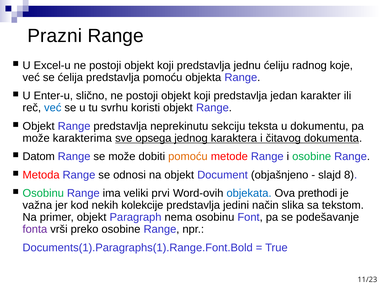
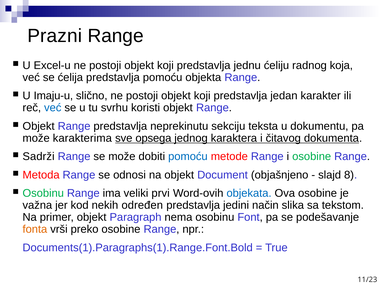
koje: koje -> koja (341, 65)
Enter-u: Enter-u -> Imaju-u (53, 96)
Datom: Datom -> Sadrži (39, 156)
pomoću colour: orange -> blue (188, 156)
Ova prethodi: prethodi -> osobine (318, 193)
kolekcije: kolekcije -> određen (142, 205)
fonta colour: purple -> orange (35, 229)
